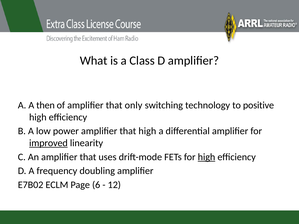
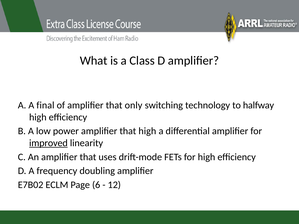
then: then -> final (45, 105)
positive: positive -> halfway (258, 105)
high underline: present -> none (207, 157)
